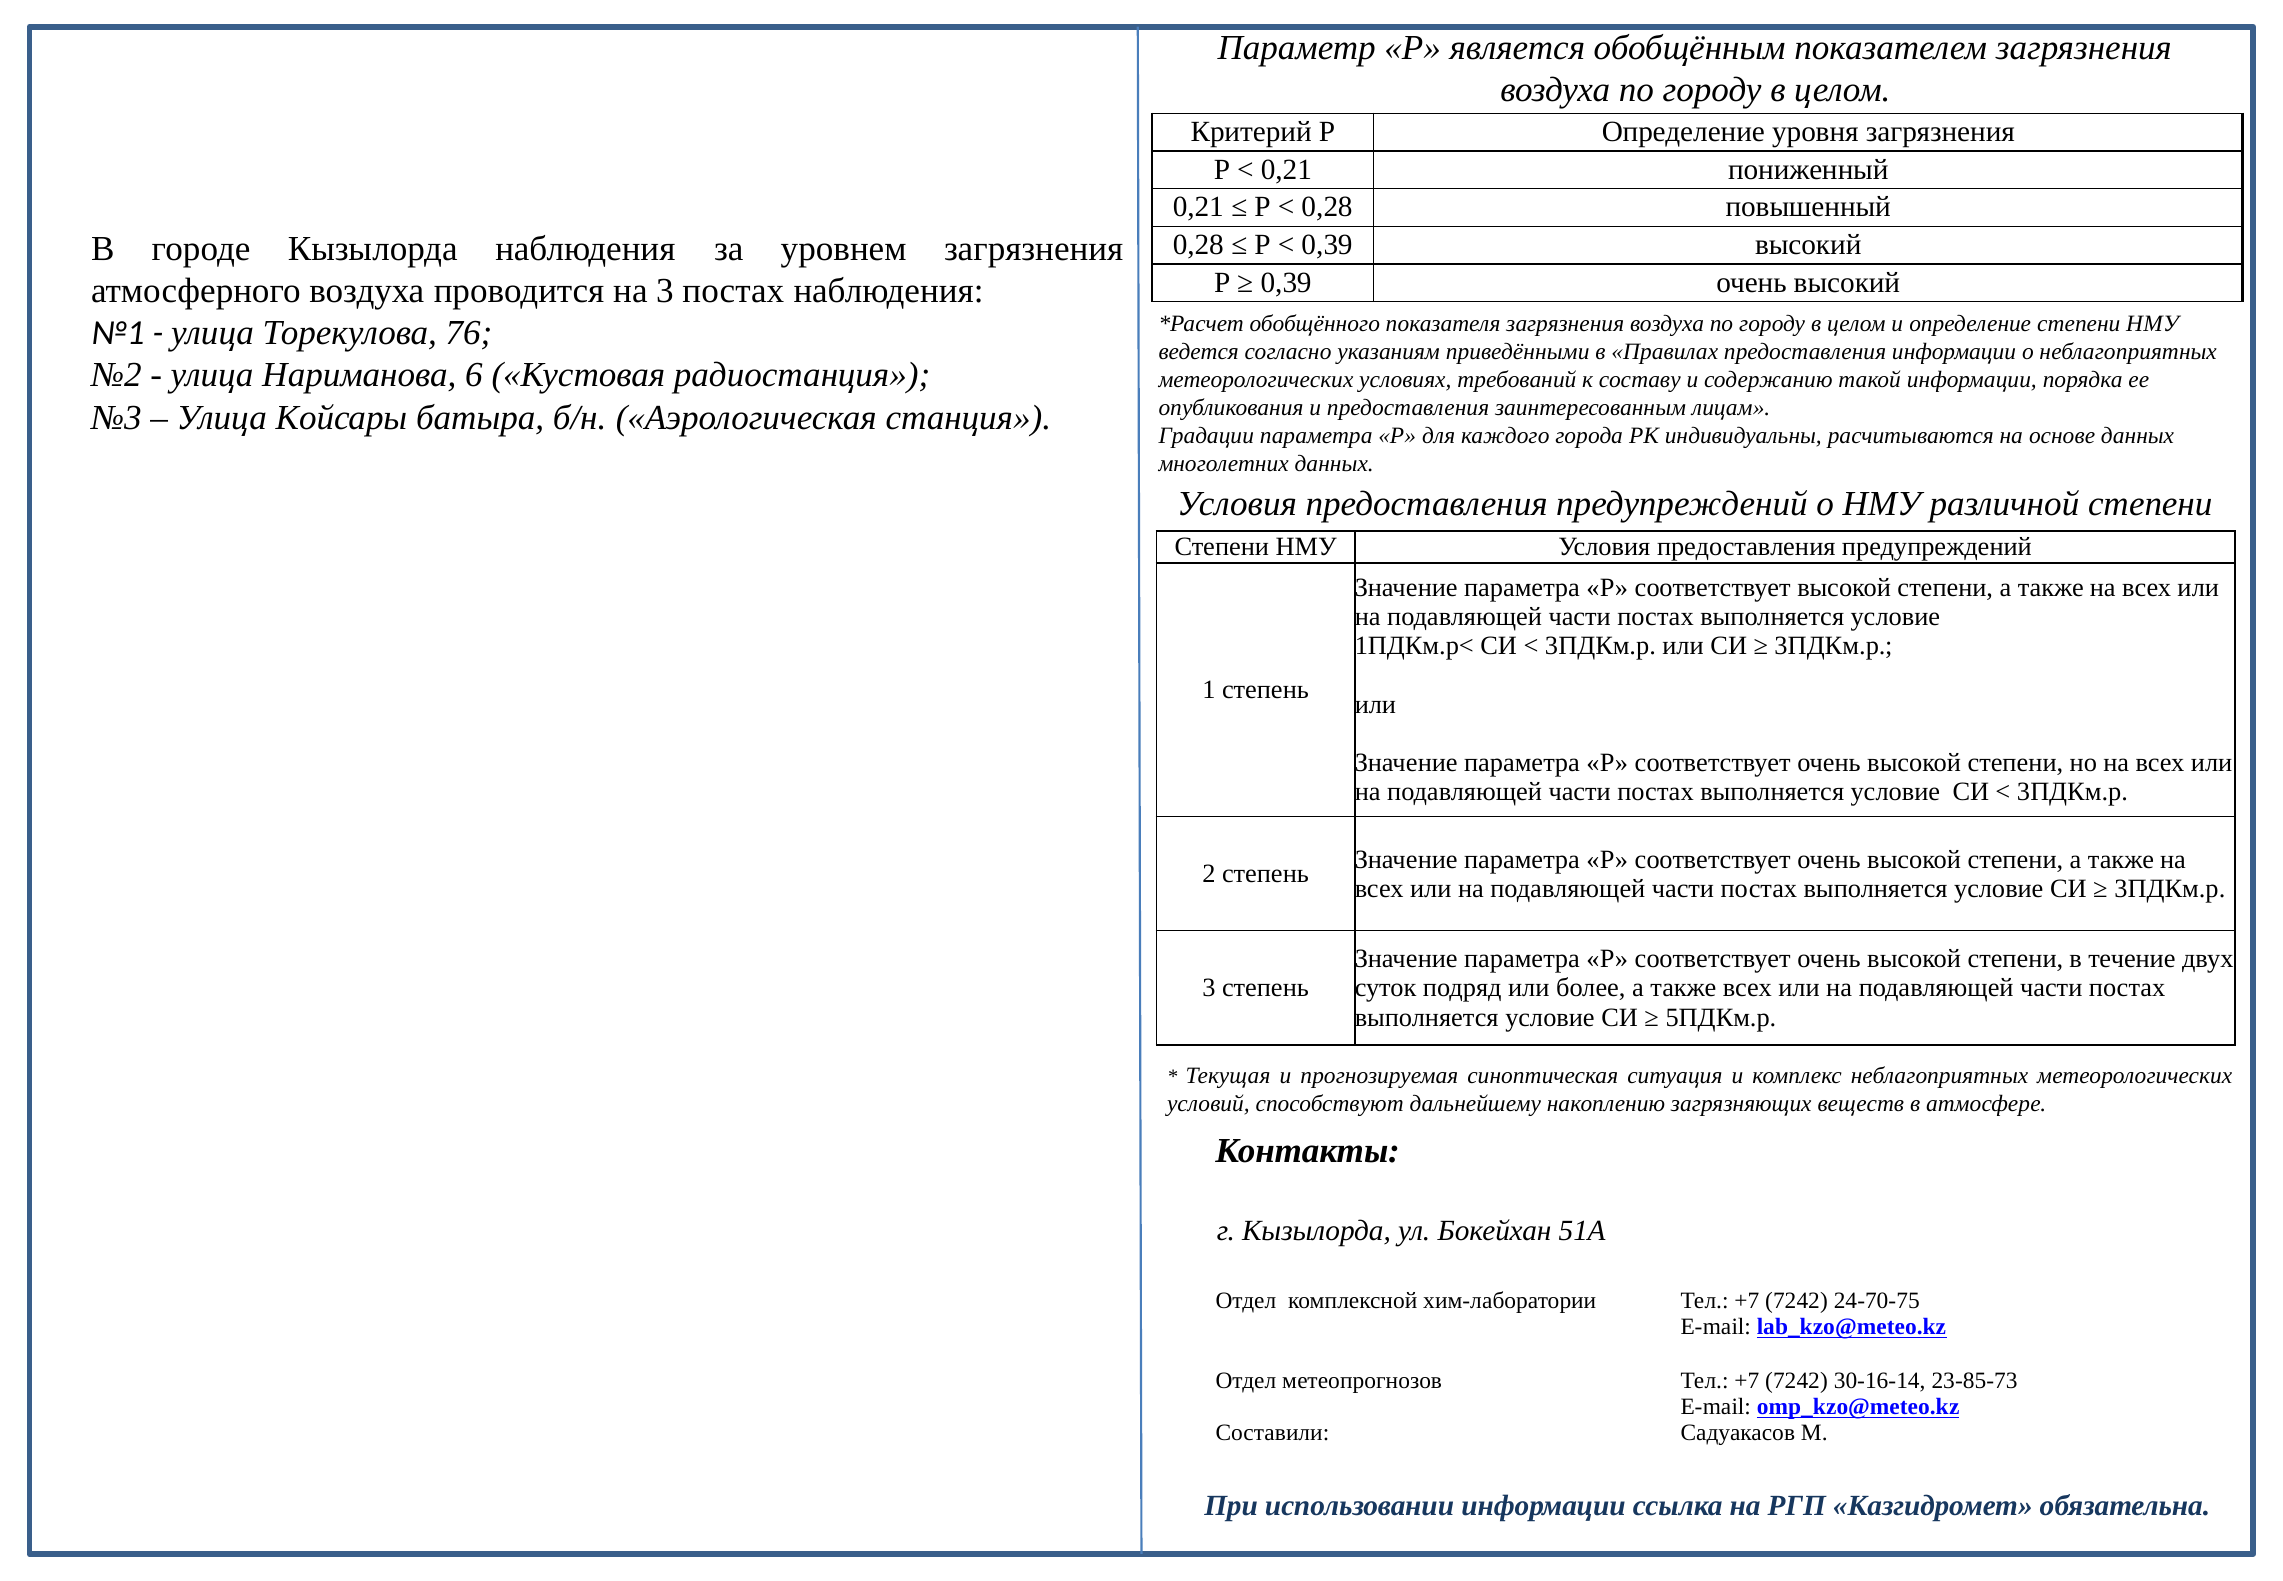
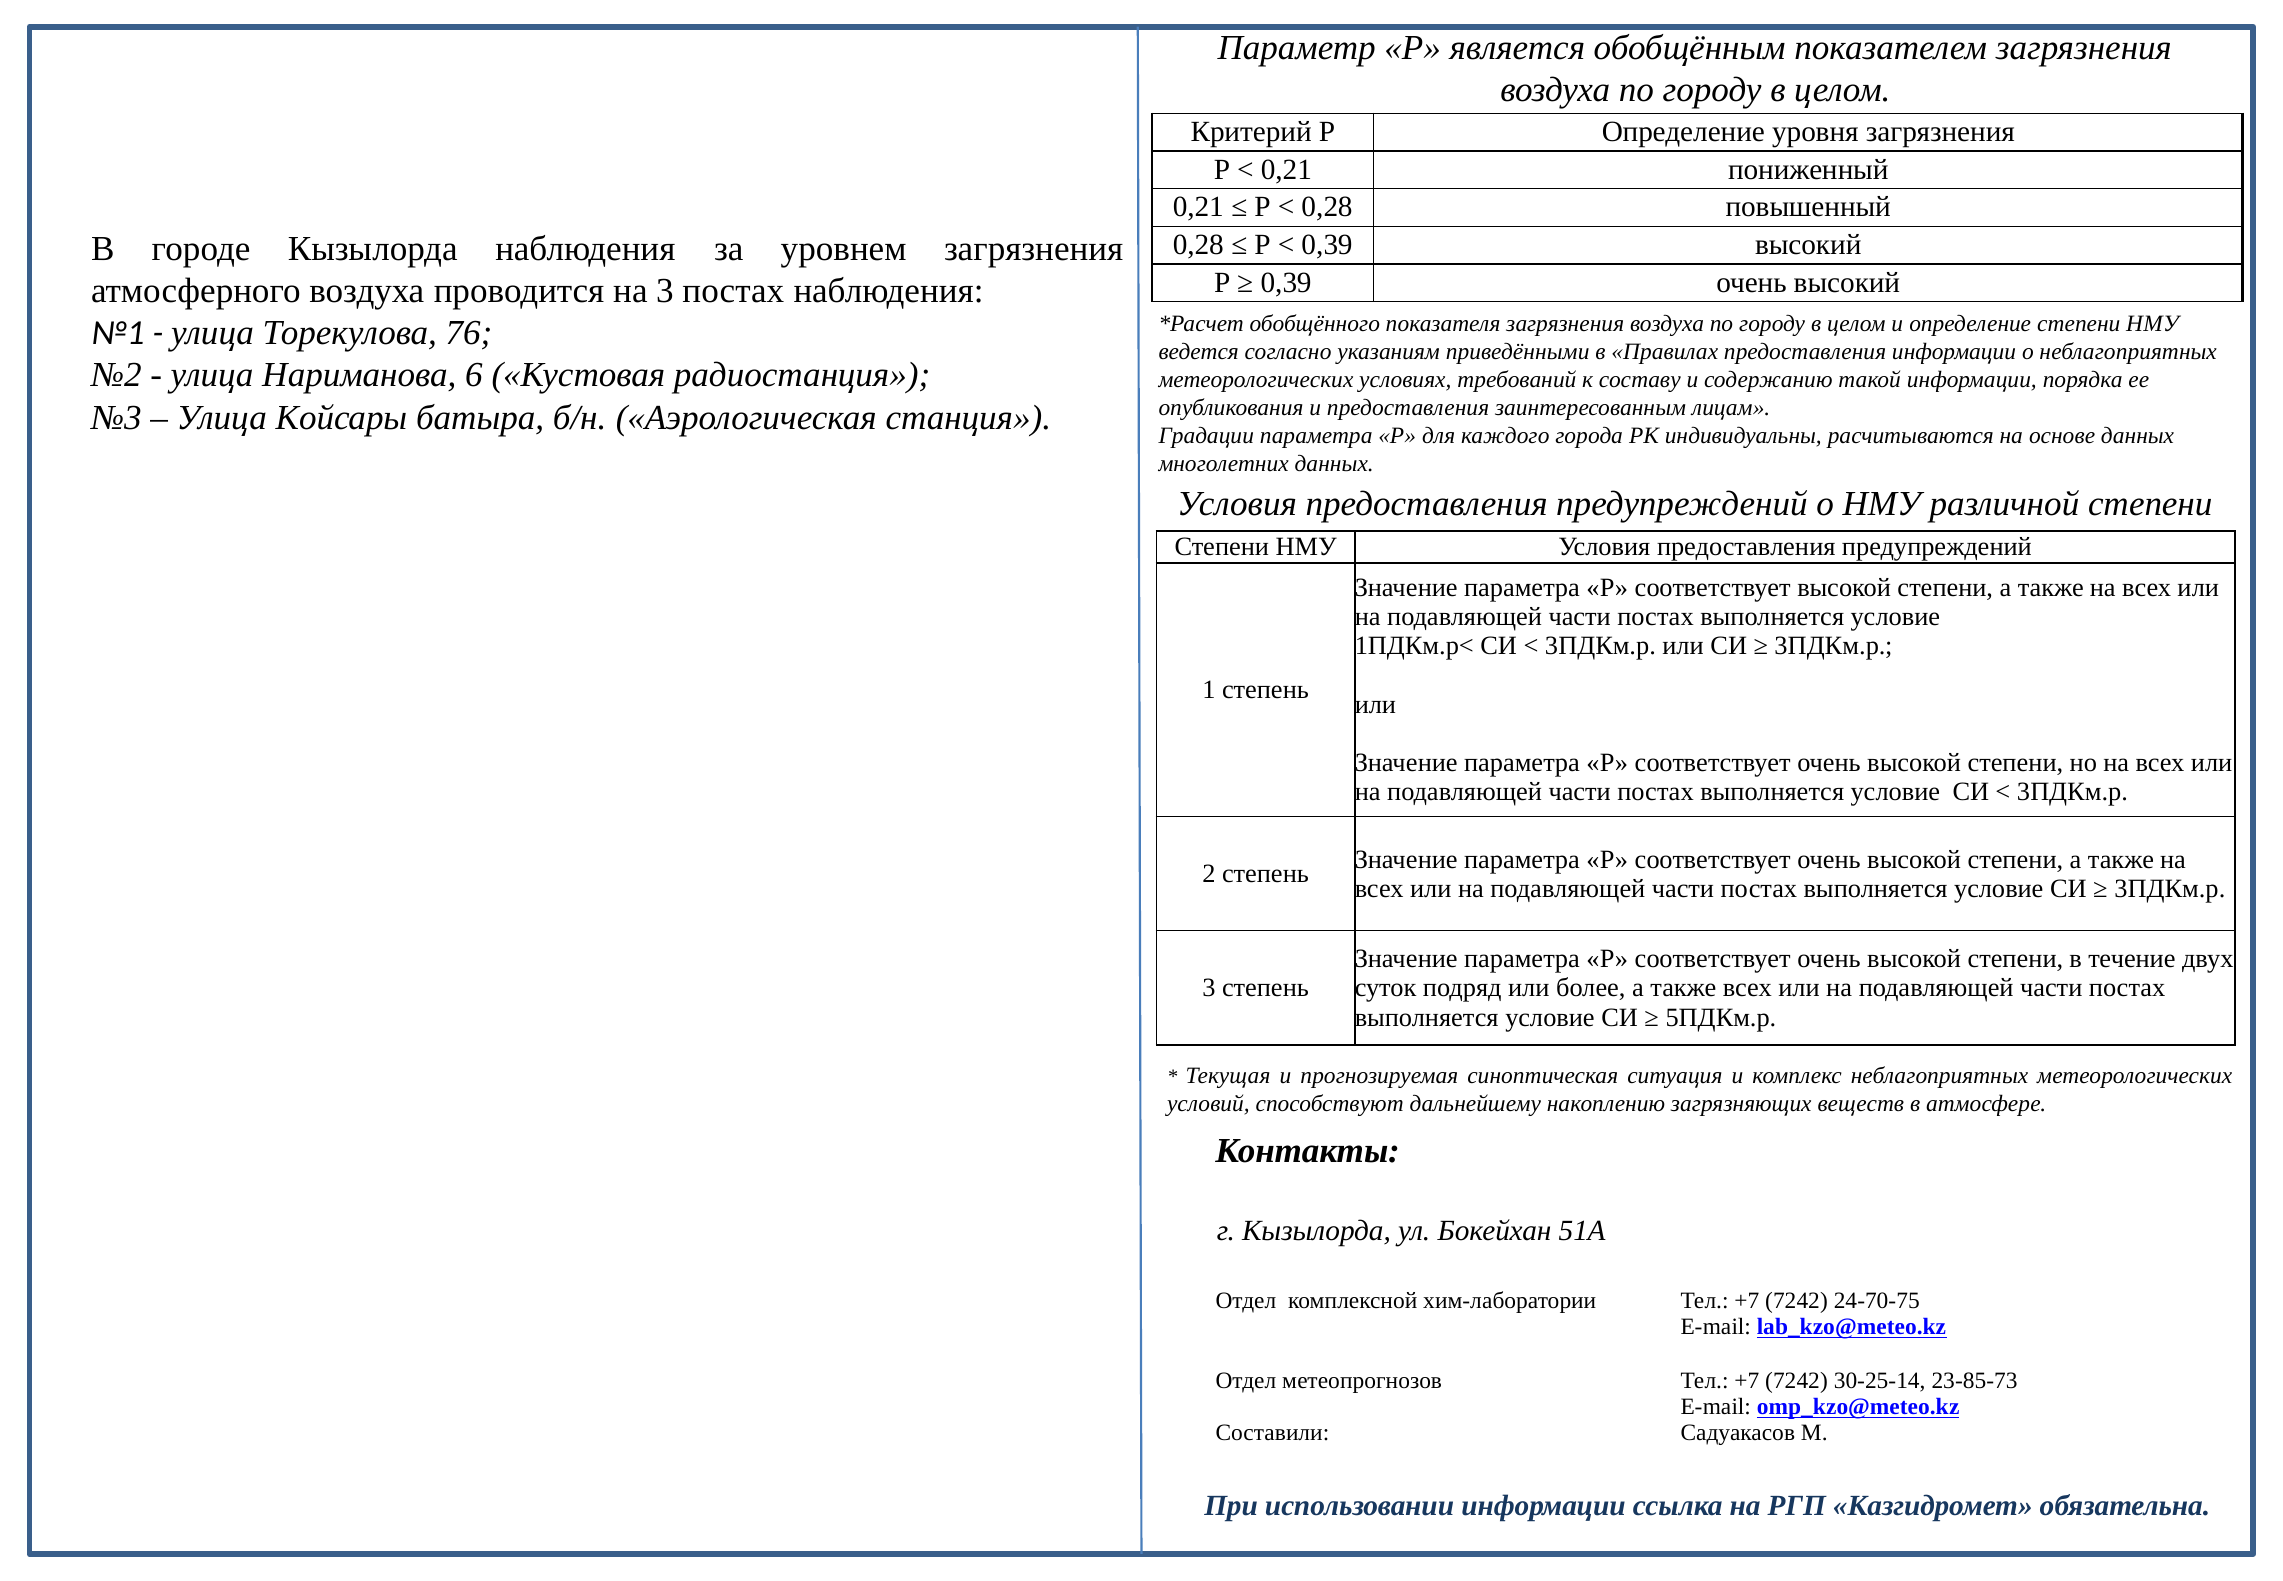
30-16-14: 30-16-14 -> 30-25-14 (1880, 1381)
